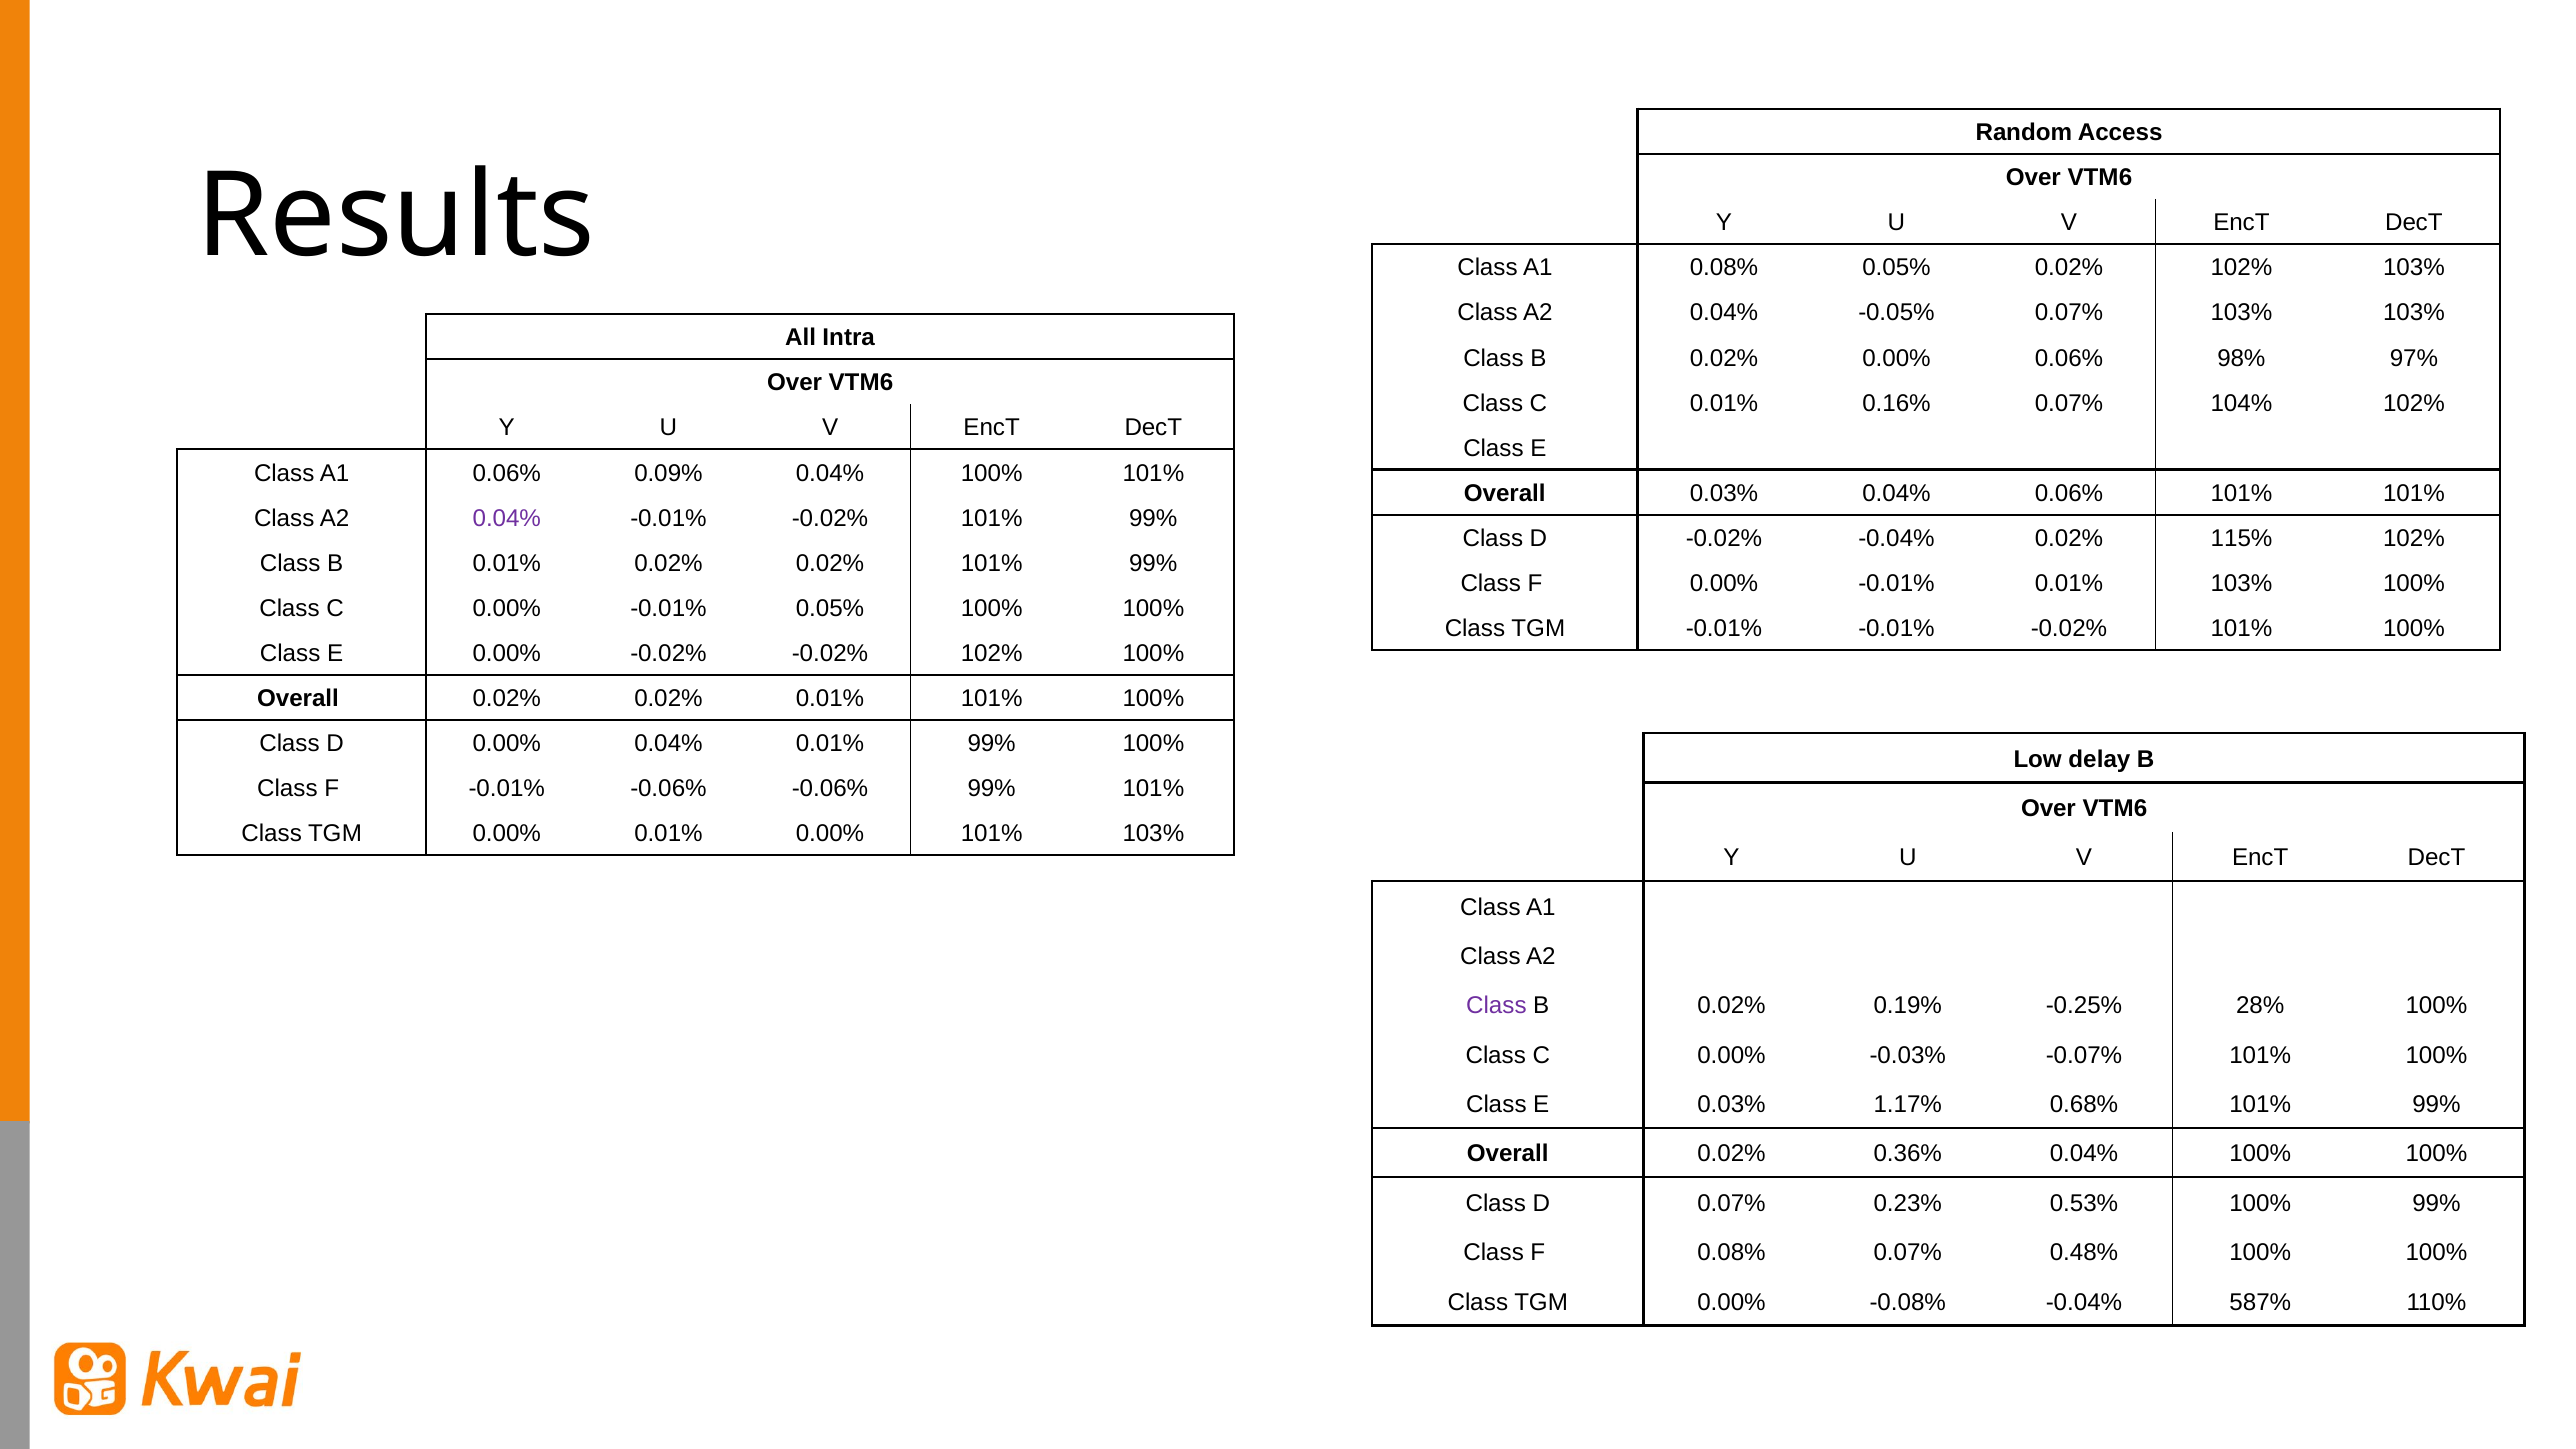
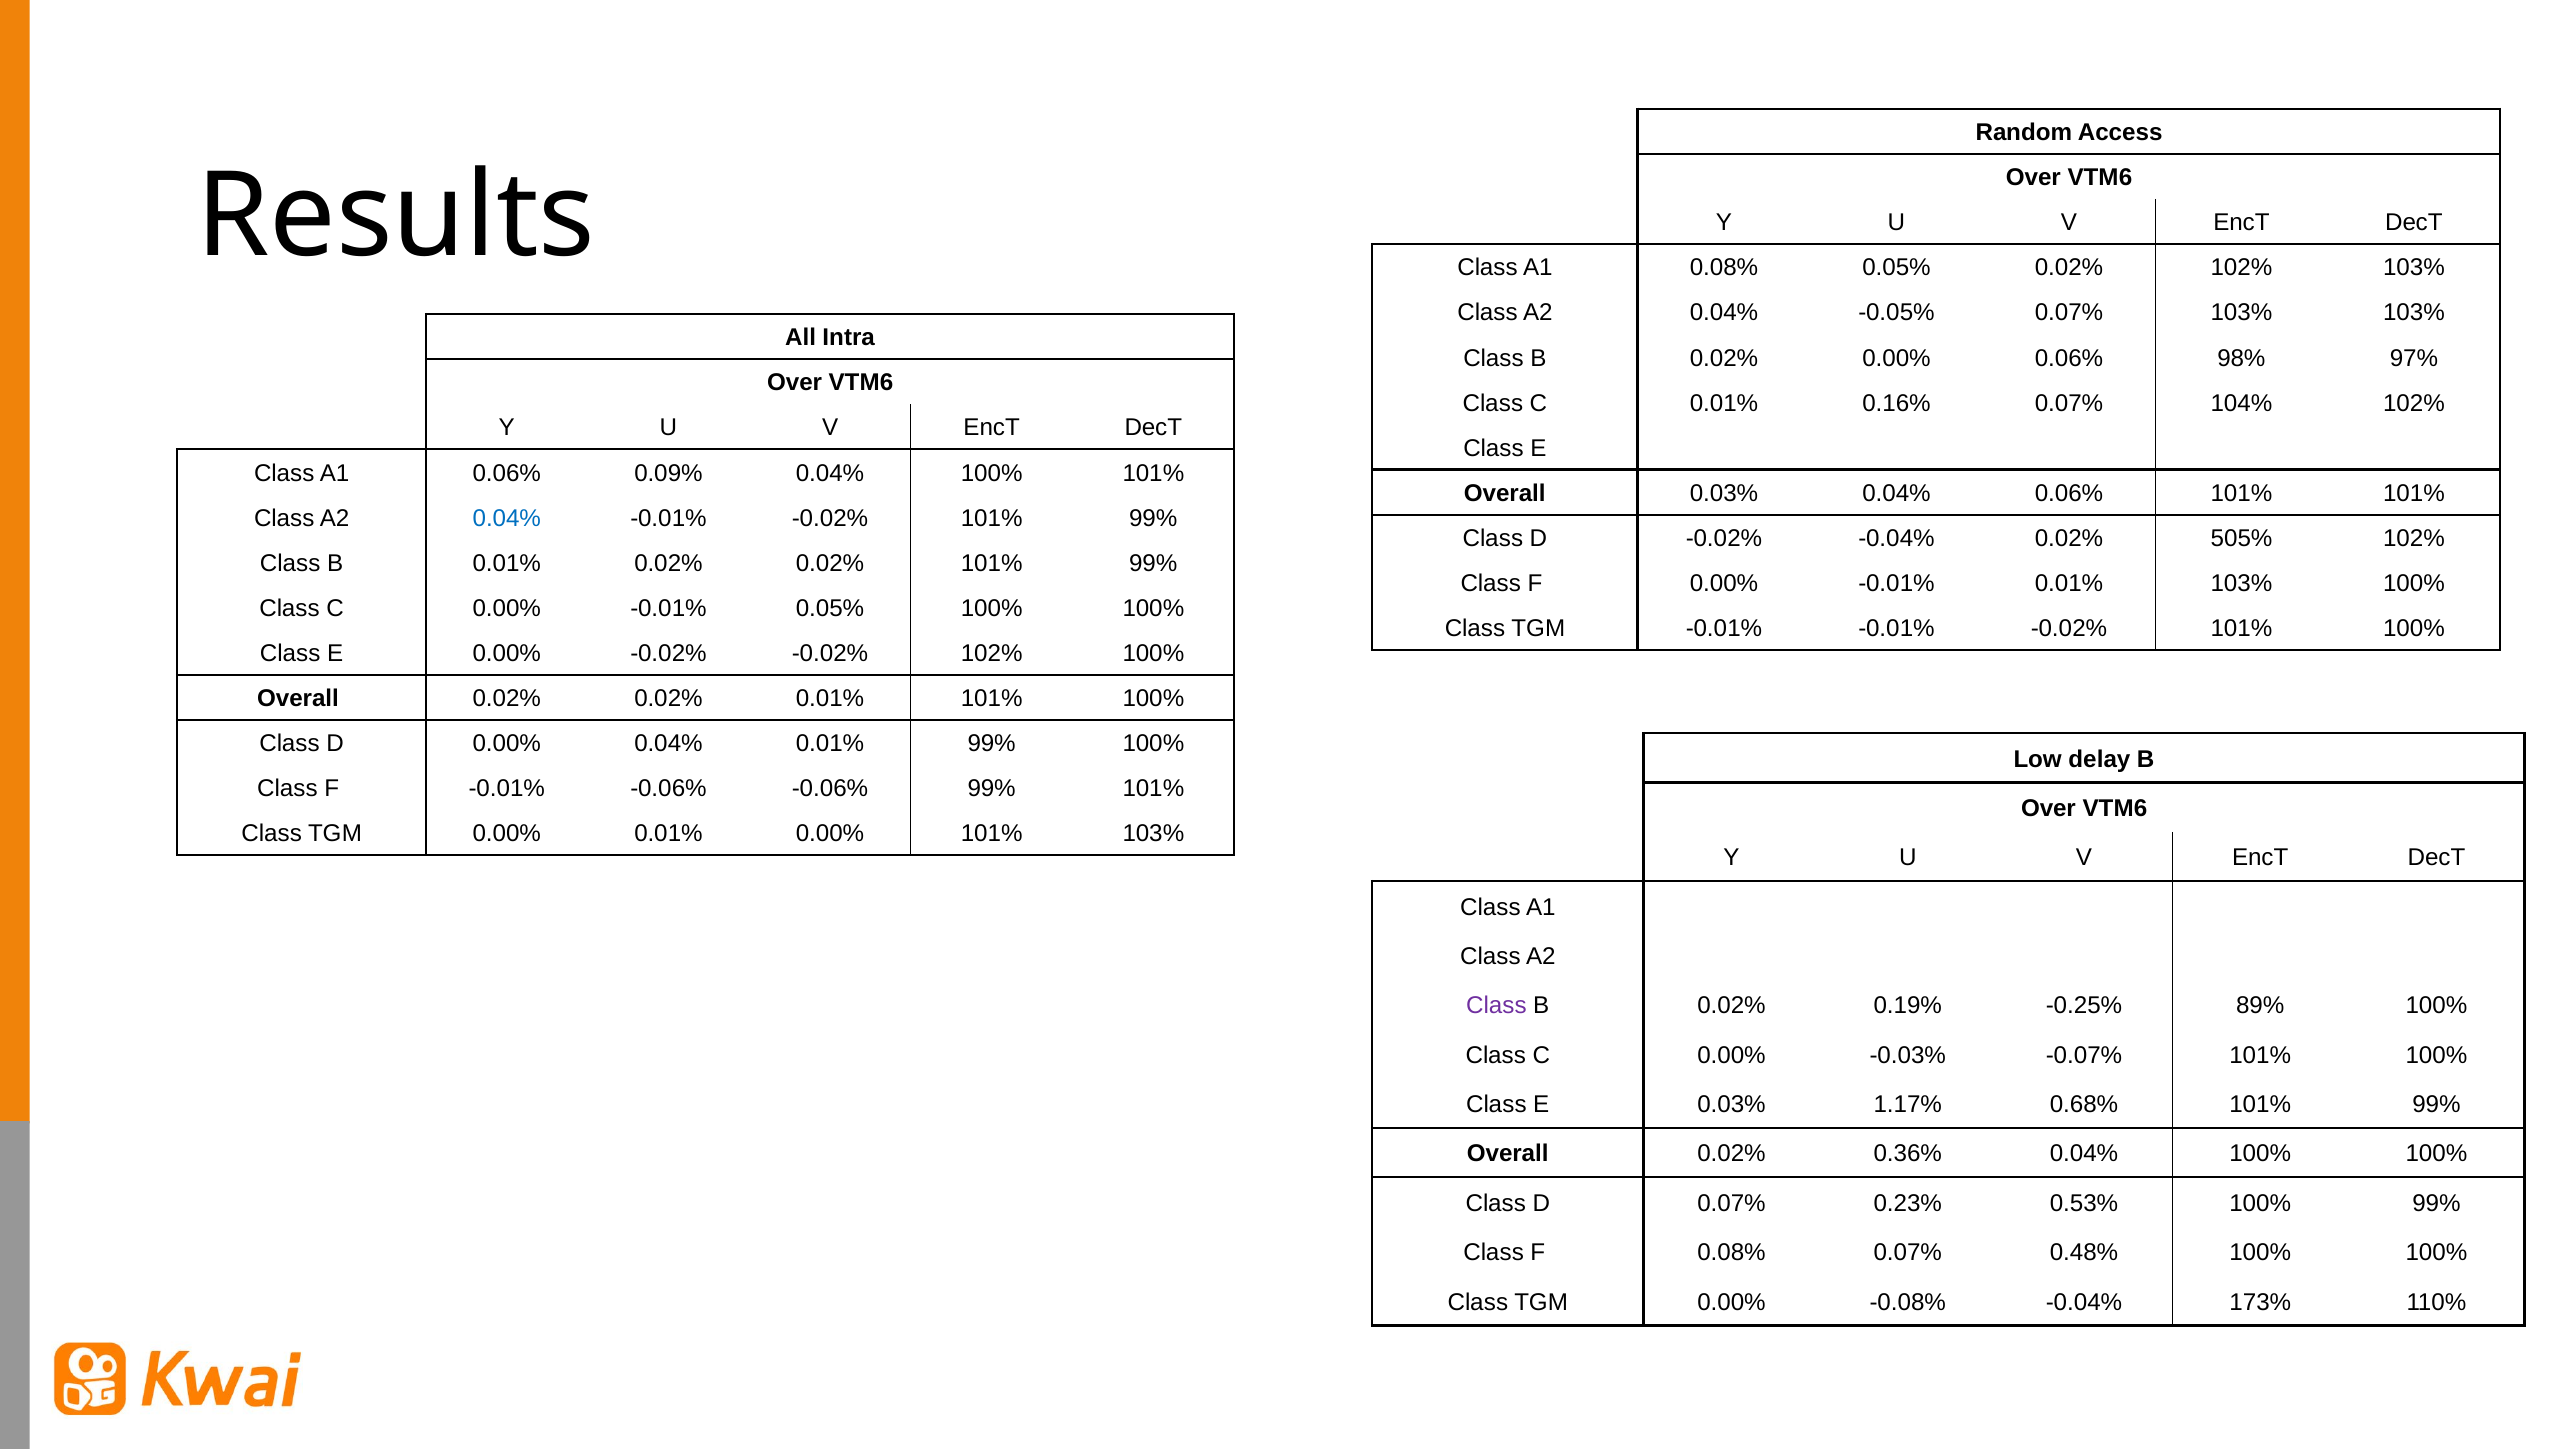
0.04% colour: purple -> blue (507, 518)
115%: 115% -> 505% (2242, 539)
28%: 28% -> 89% (2260, 1006)
587%: 587% -> 173% (2260, 1302)
